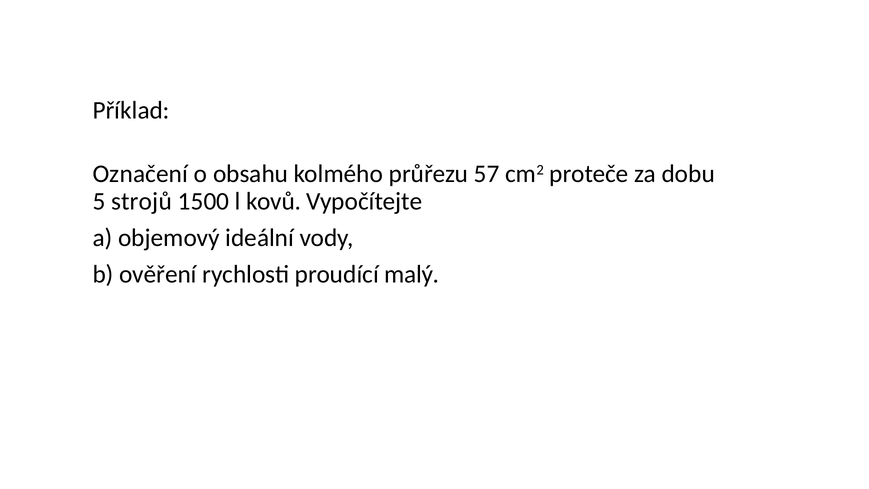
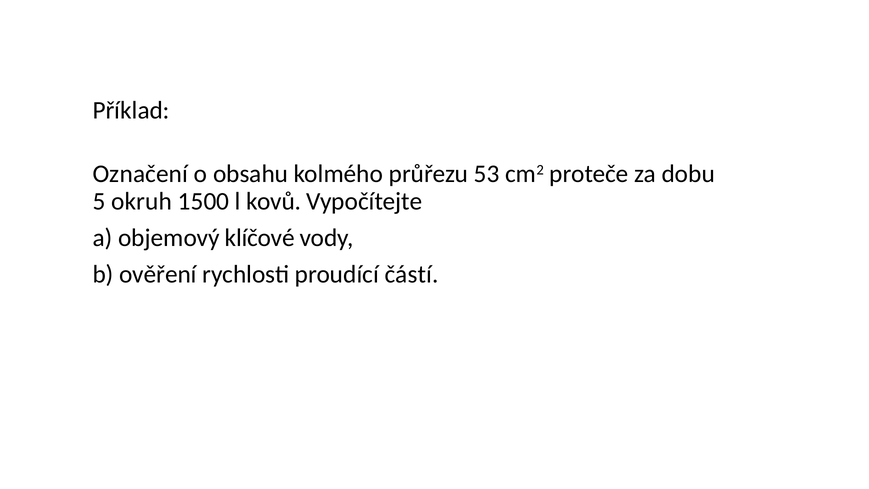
57: 57 -> 53 (487, 174)
strojů: strojů -> okruh (142, 201)
ideální: ideální -> klíčové (260, 238)
malý: malý -> částí (412, 274)
